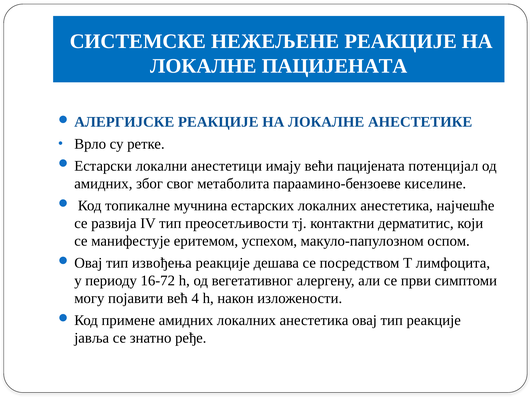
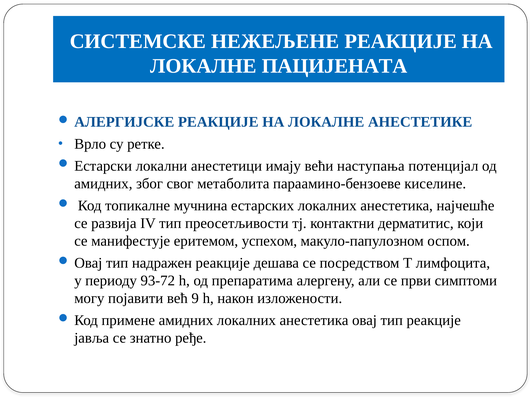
већи пацијената: пацијената -> наступања (371, 166)
извођења: извођења -> надражен (162, 263)
16-72: 16-72 -> 93-72 (158, 281)
вегетативног: вегетативног -> препаратима (252, 281)
4: 4 -> 9 (195, 299)
